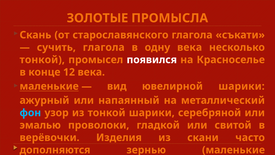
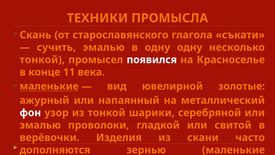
ЗОЛОТЫЕ: ЗОЛОТЫЕ -> ТЕХНИКИ (97, 18)
сучить глагола: глагола -> эмалью (104, 47)
одну века: века -> одну (190, 47)
12: 12 -> 11 (69, 72)
ювелирной шарики: шарики -> золотые (242, 86)
фон colour: light blue -> white (30, 113)
